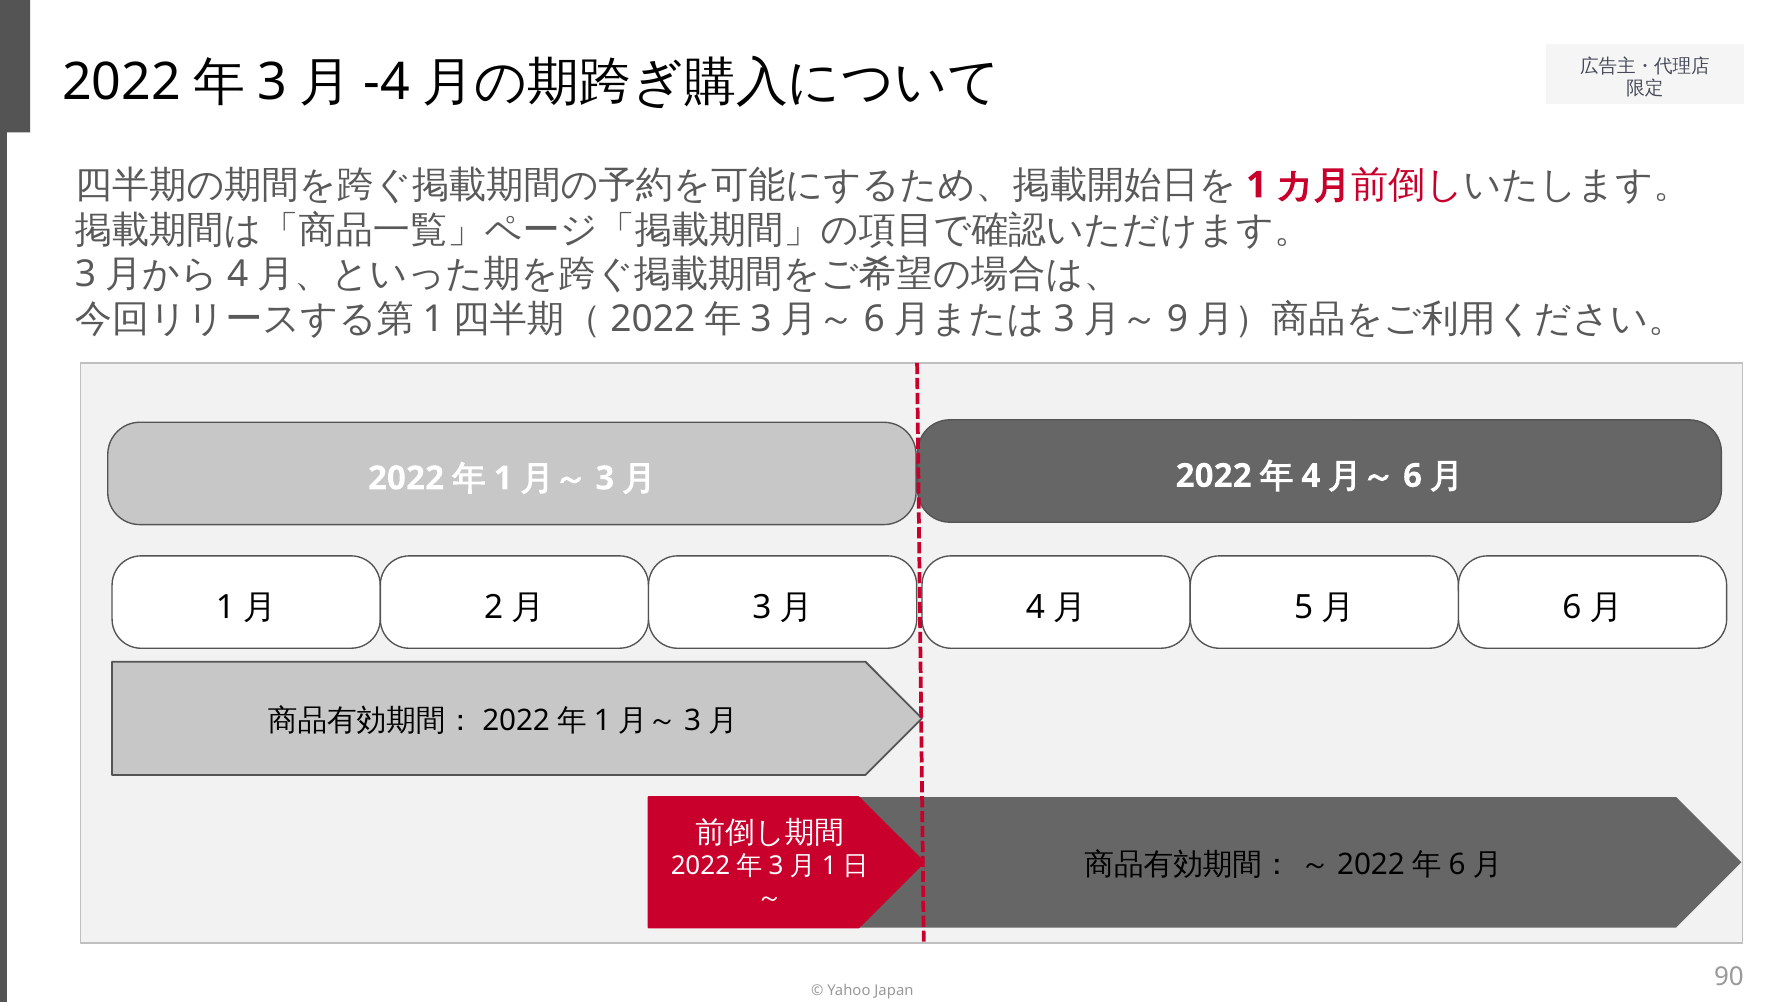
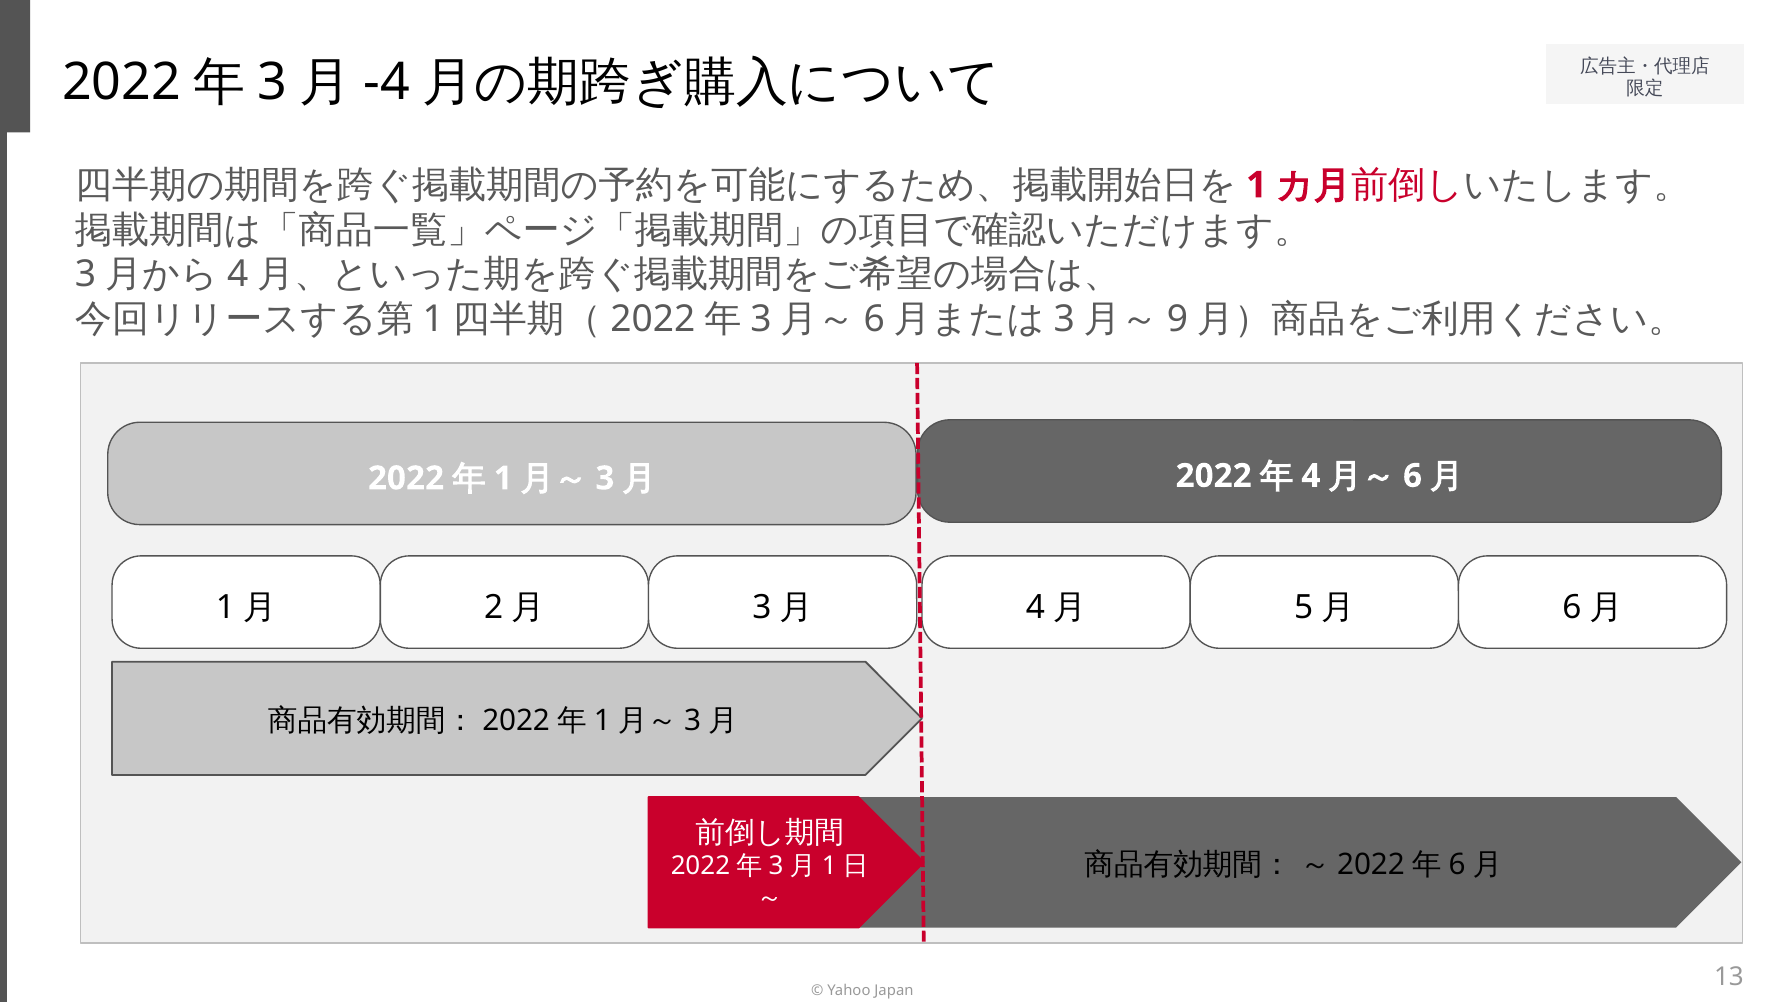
90: 90 -> 13 (1729, 977)
